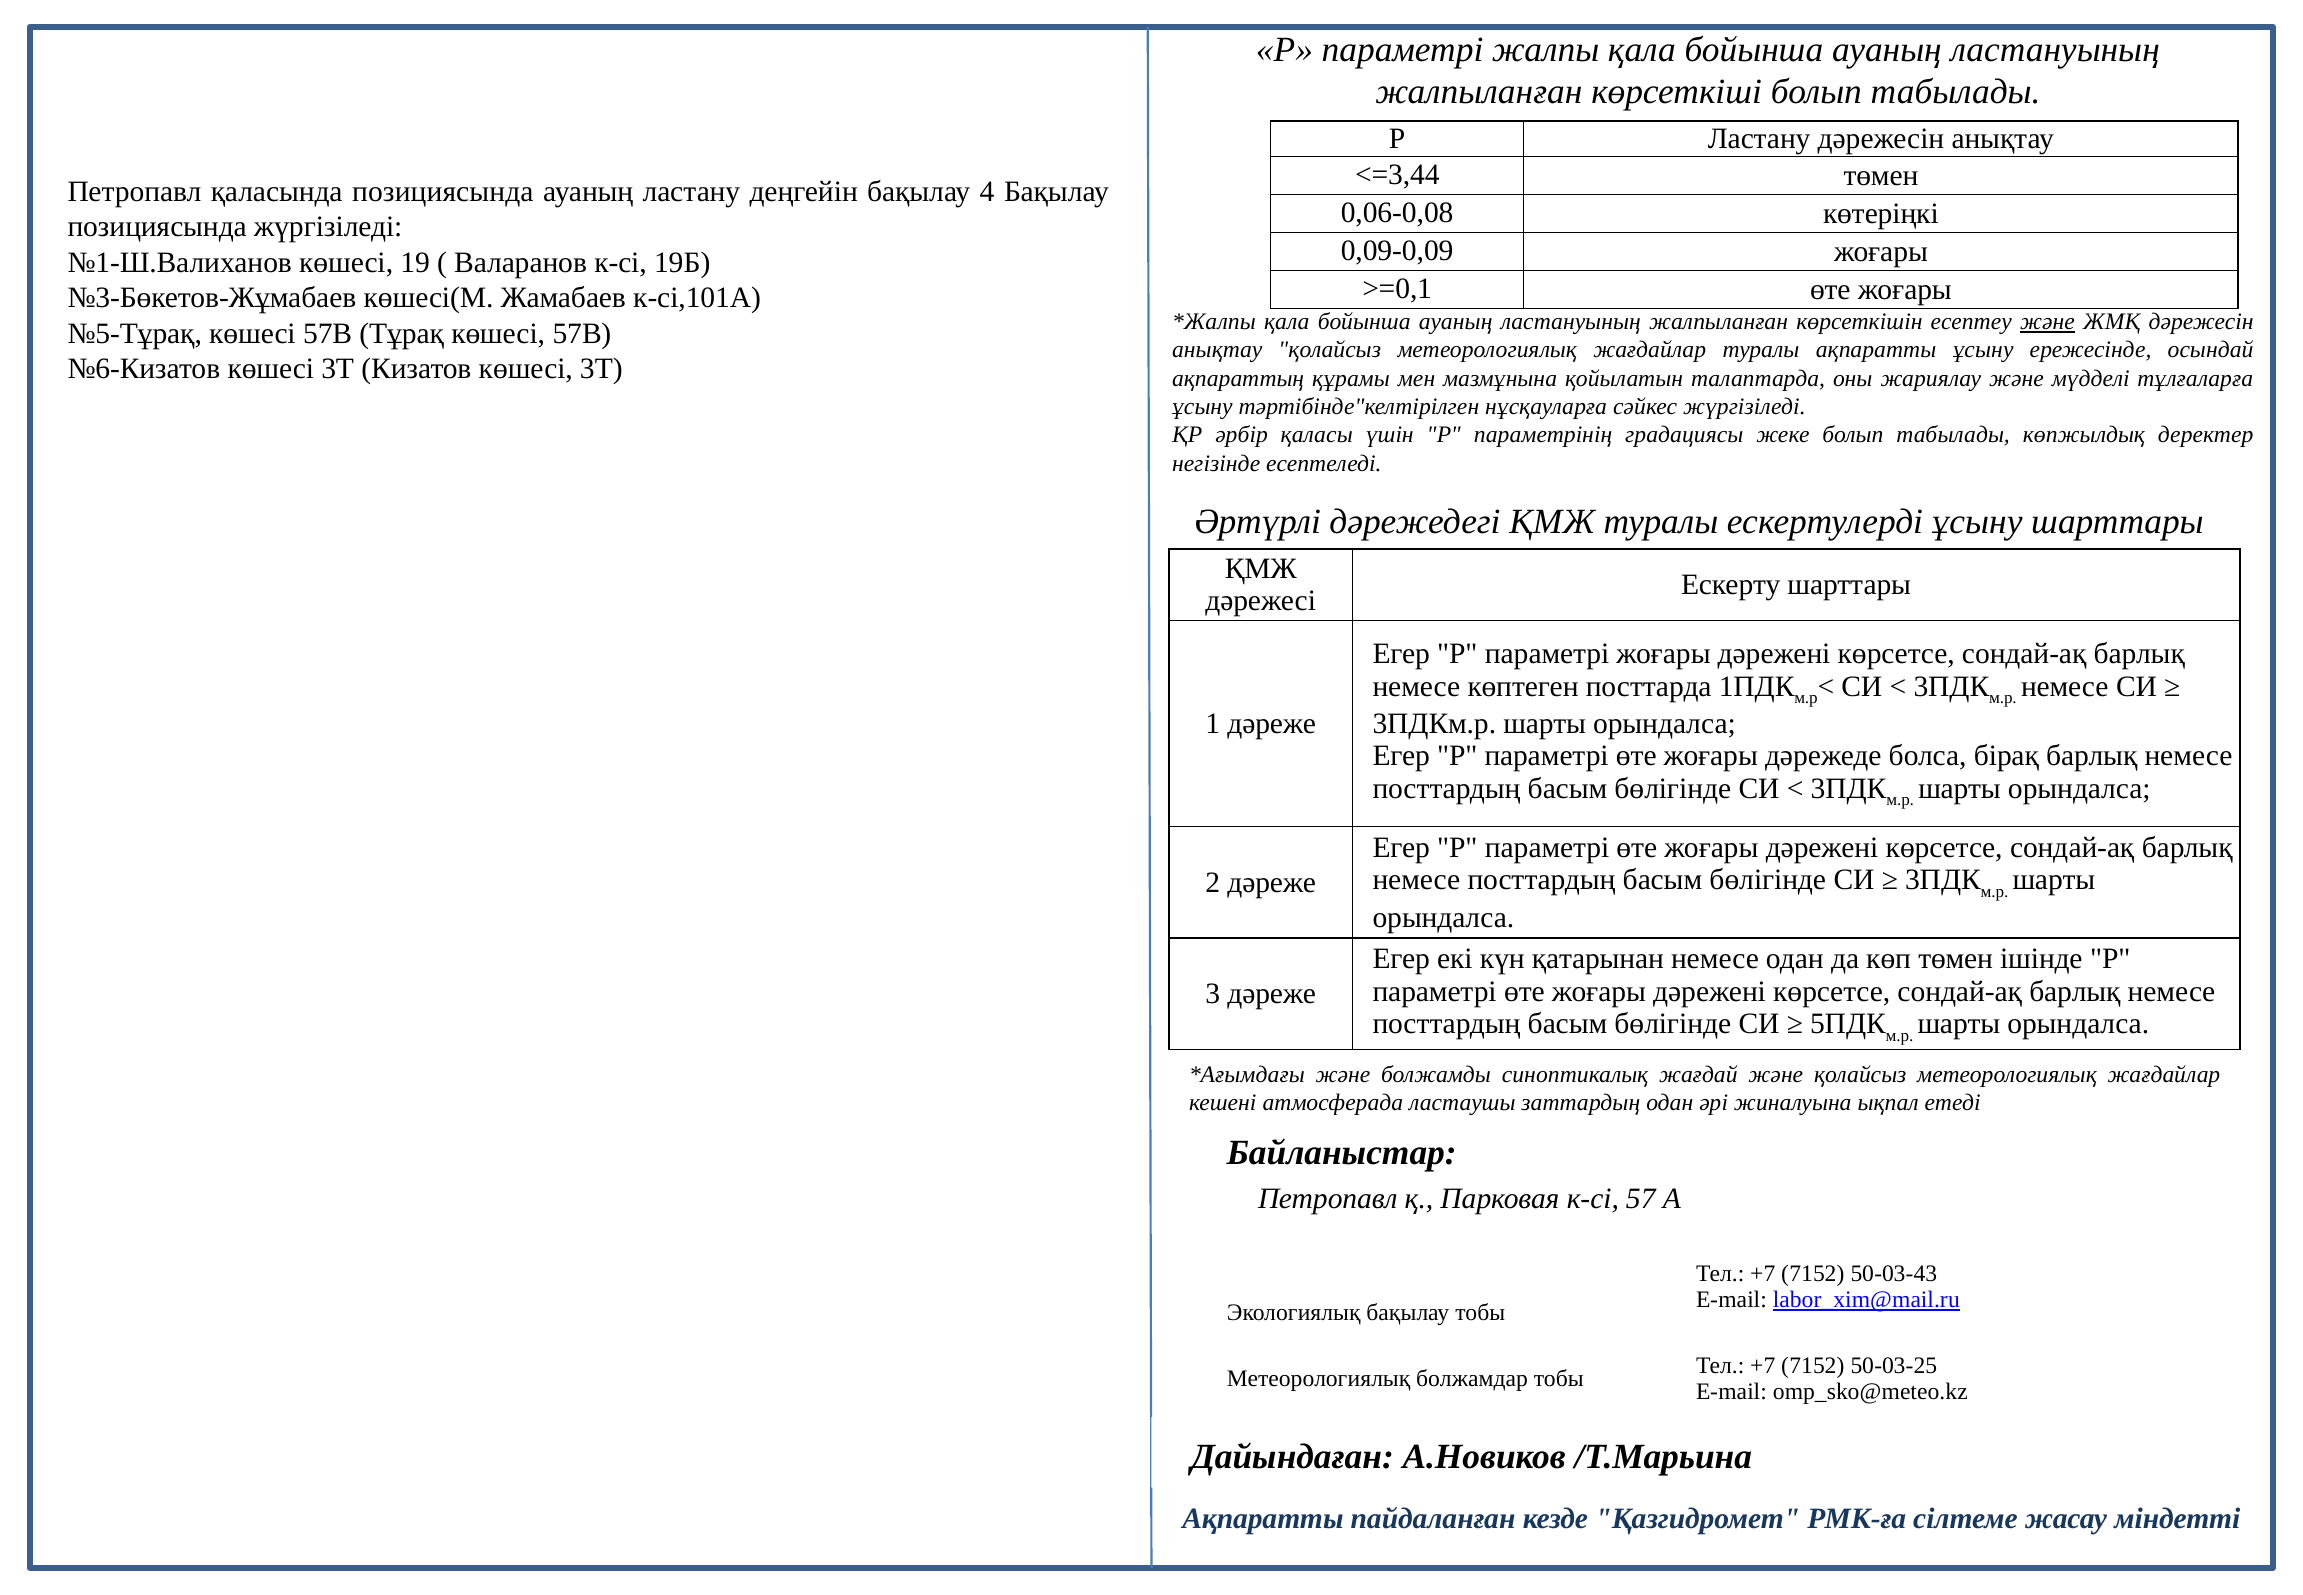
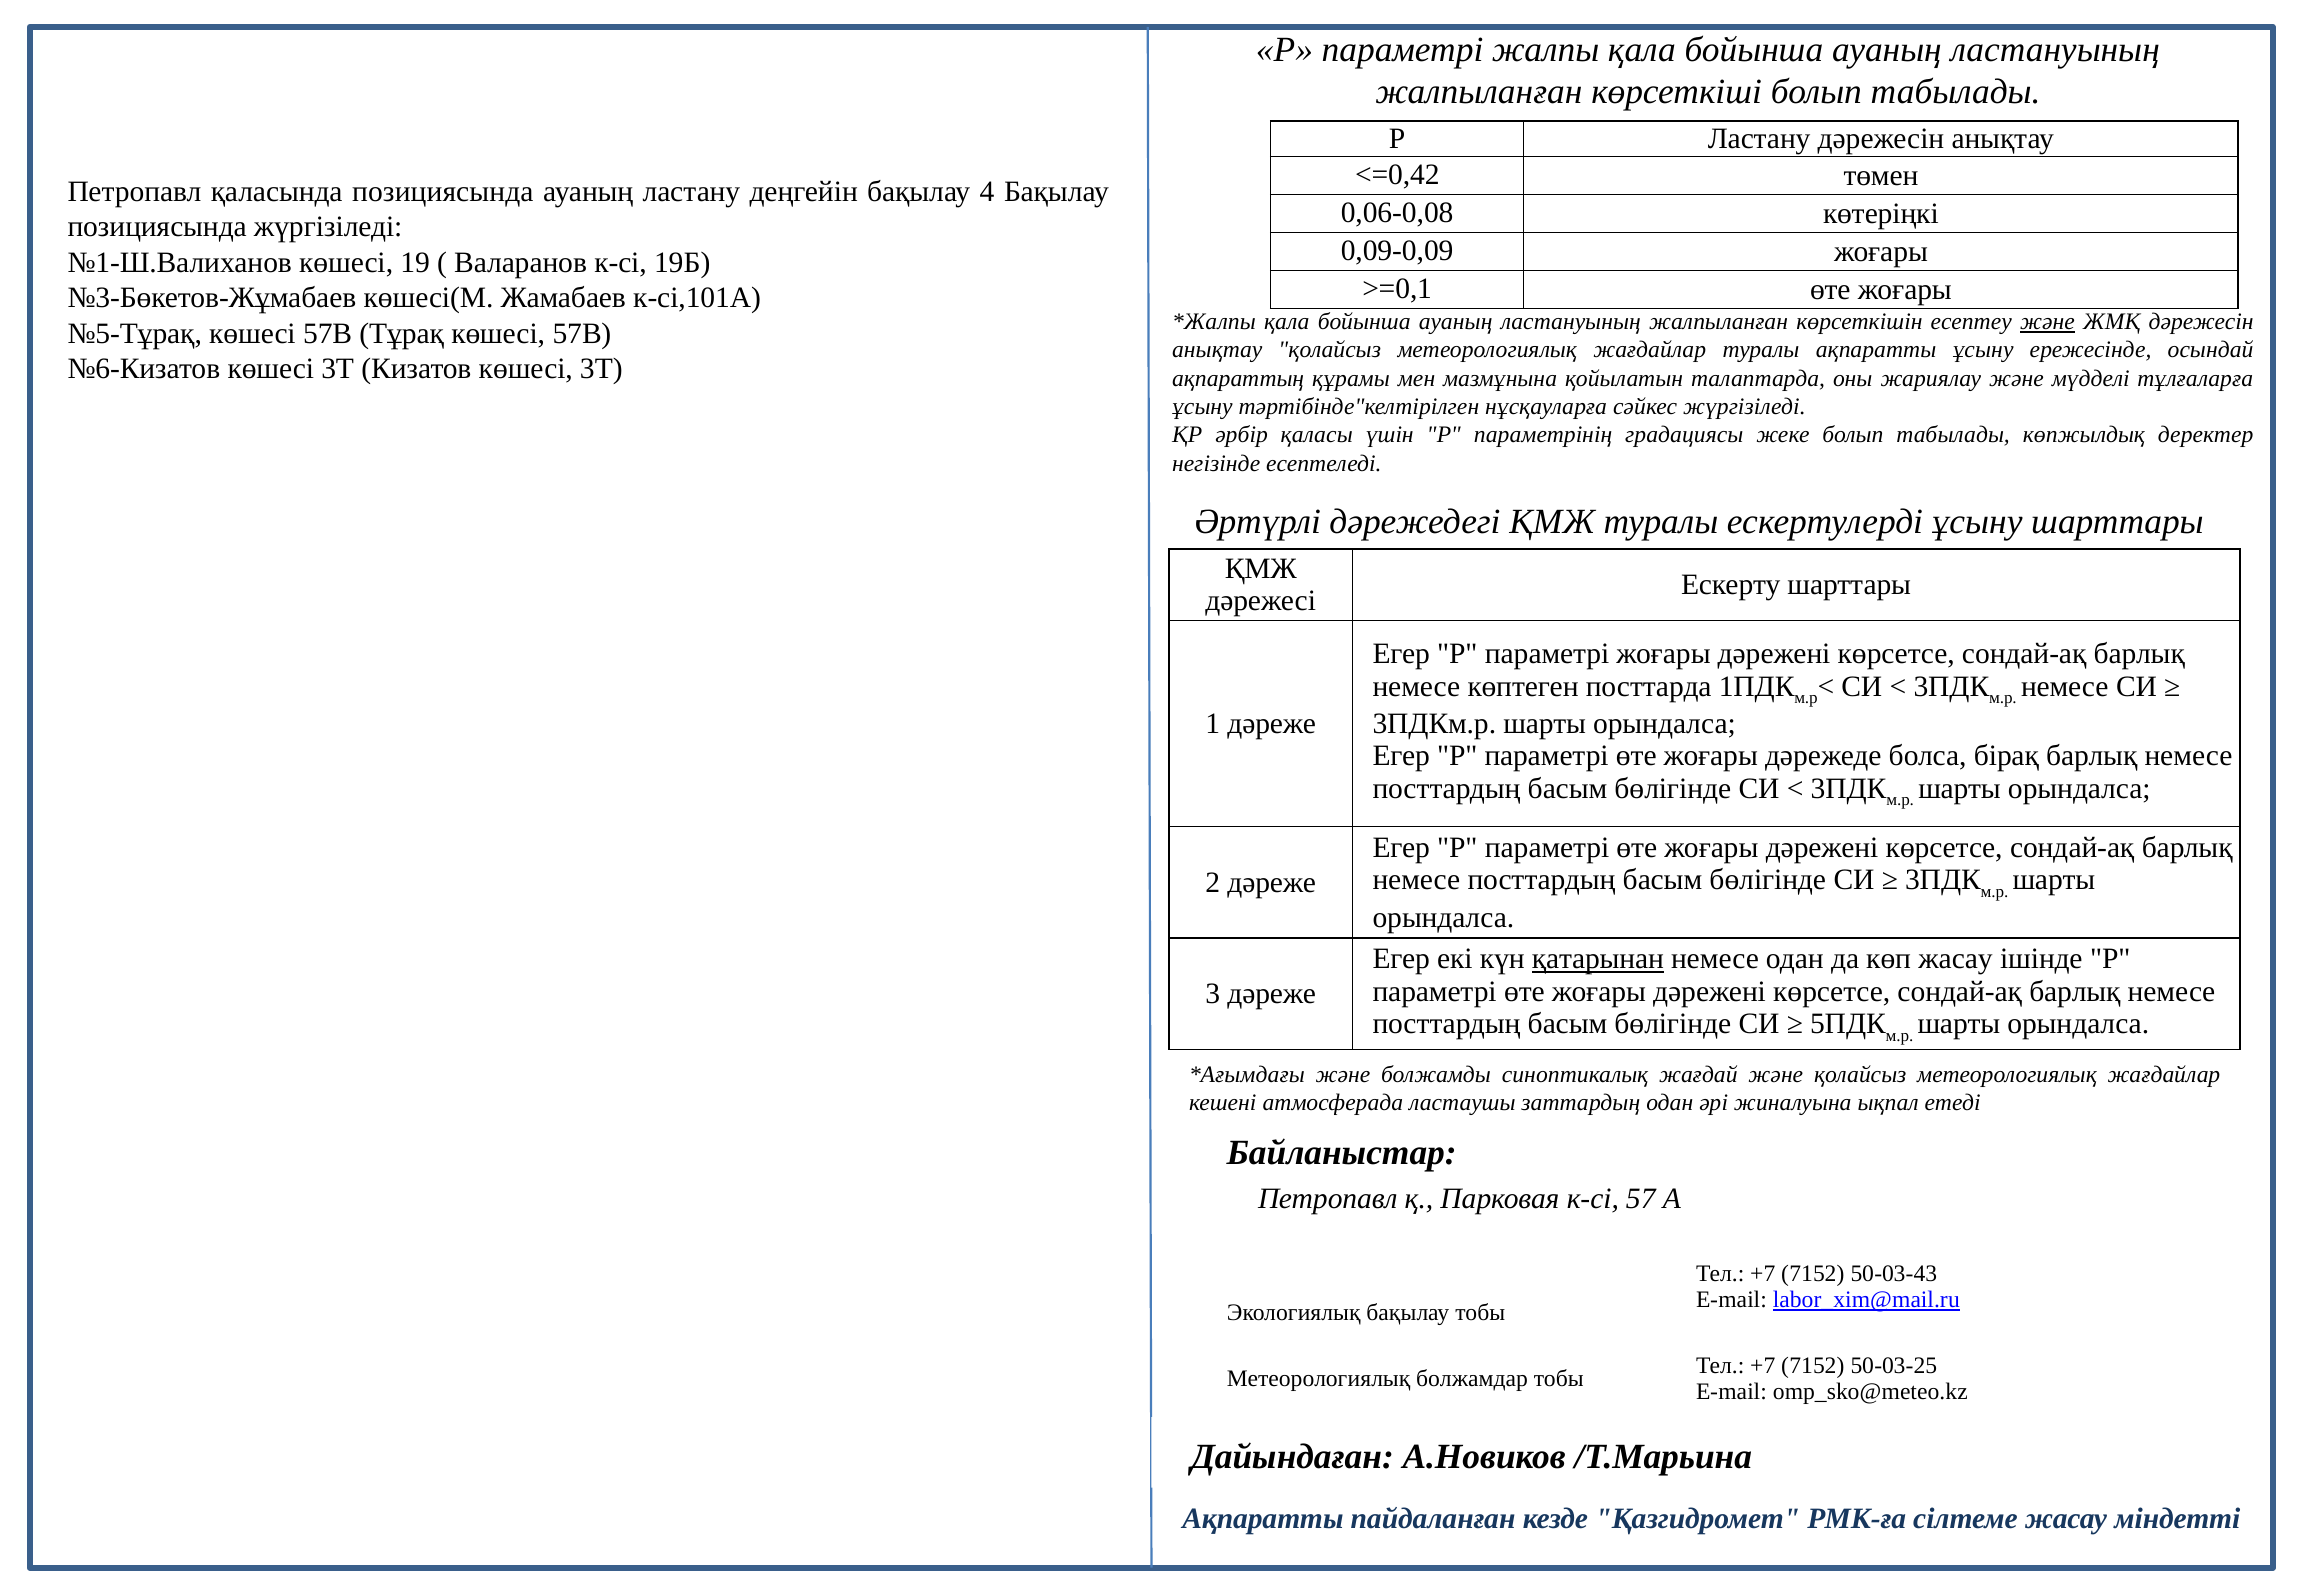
<=3,44: <=3,44 -> <=0,42 (1397, 175)
қатарынан underline: none -> present (1598, 959)
көп төмен: төмен -> жасау (1955, 959)
